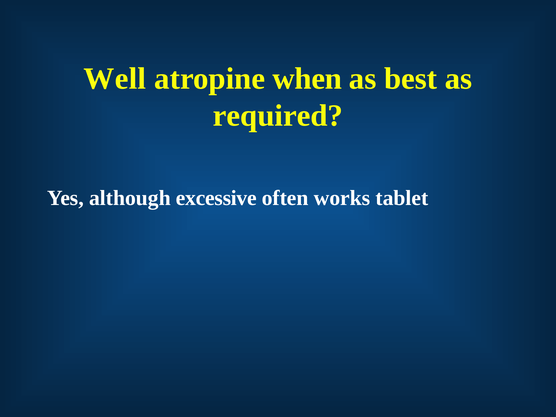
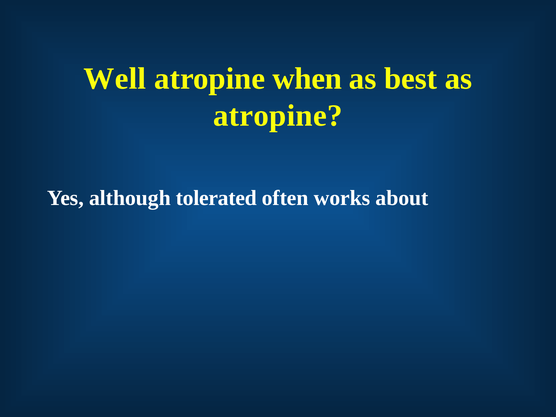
required: required -> atropine (278, 116)
excessive: excessive -> tolerated (216, 198)
tablet: tablet -> about (402, 198)
